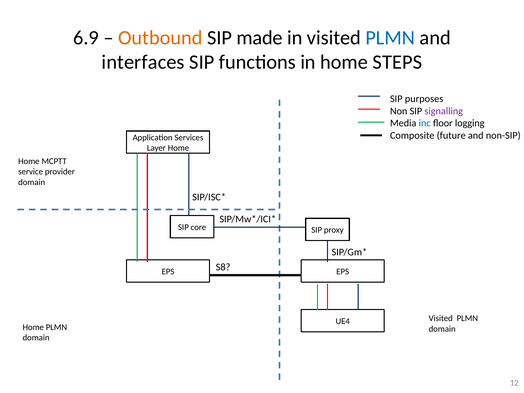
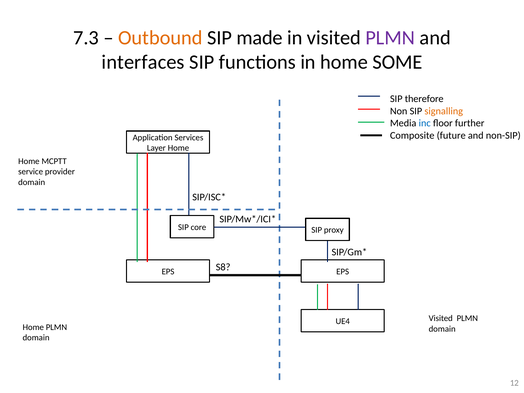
6.9: 6.9 -> 7.3 (86, 38)
PLMN colour: blue -> purple (390, 38)
STEPS: STEPS -> SOME (397, 62)
purposes: purposes -> therefore (424, 99)
signalling colour: purple -> orange (444, 111)
logging: logging -> further (470, 123)
